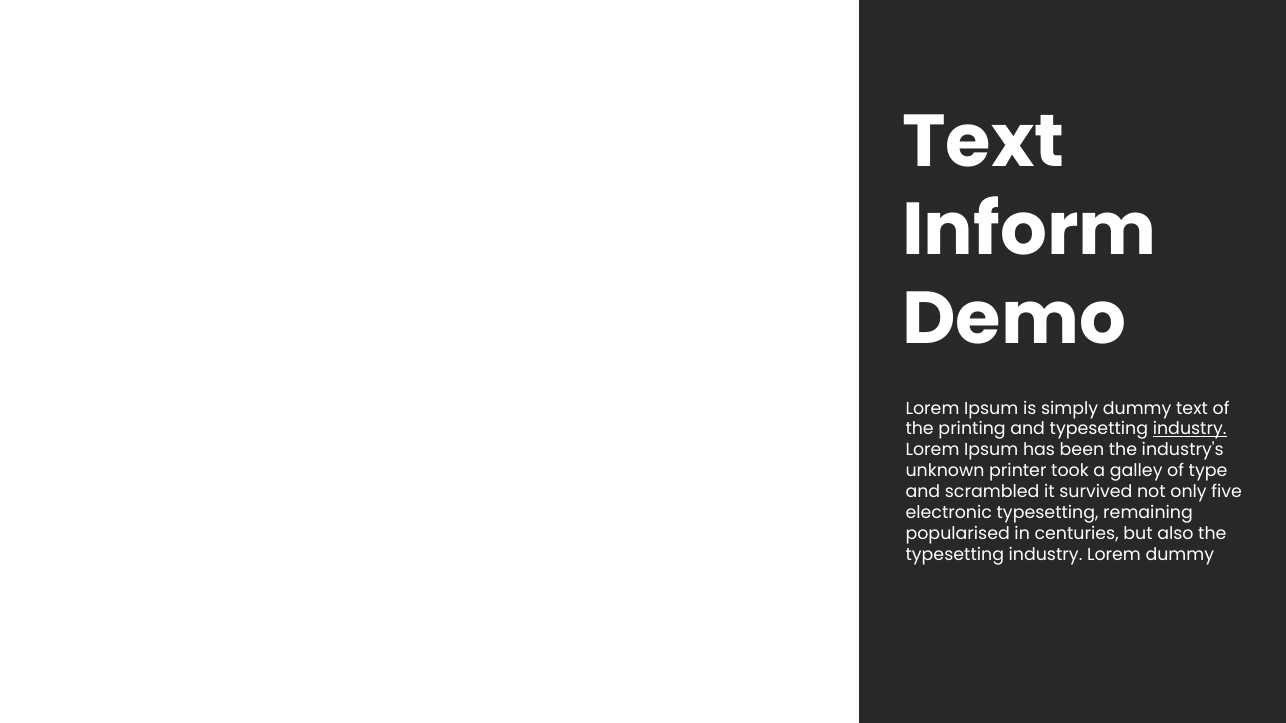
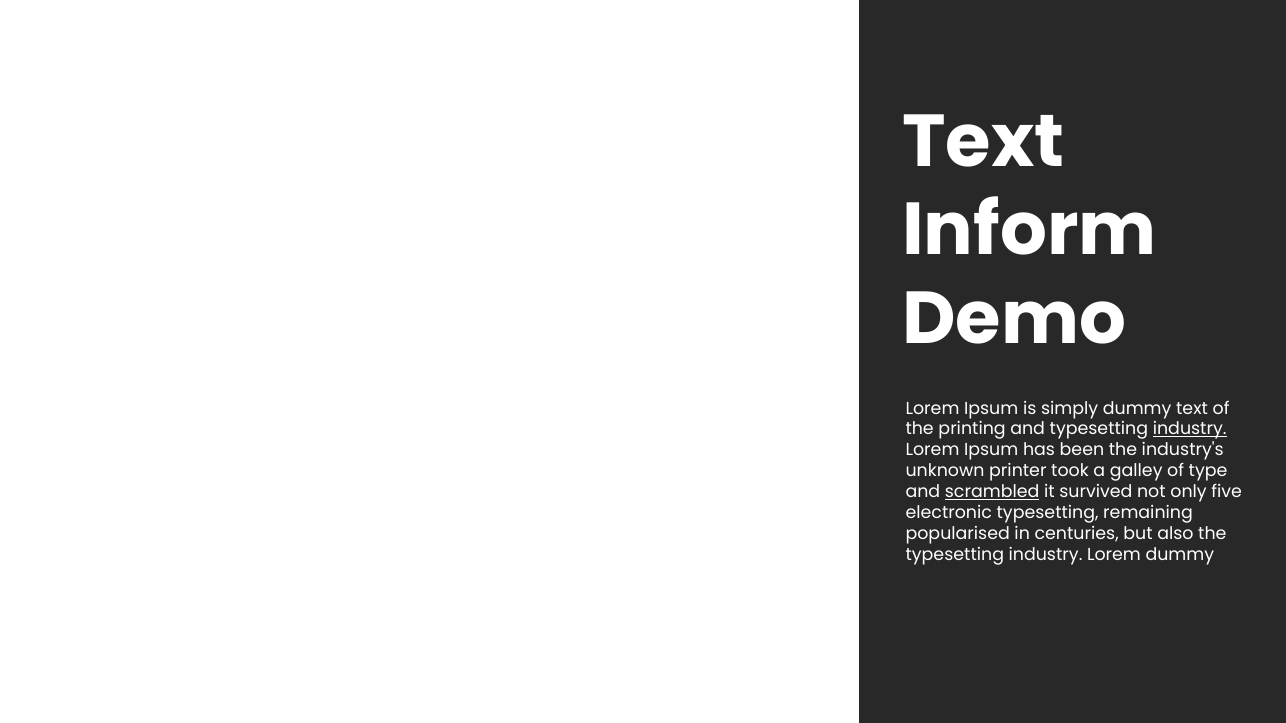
scrambled underline: none -> present (992, 492)
